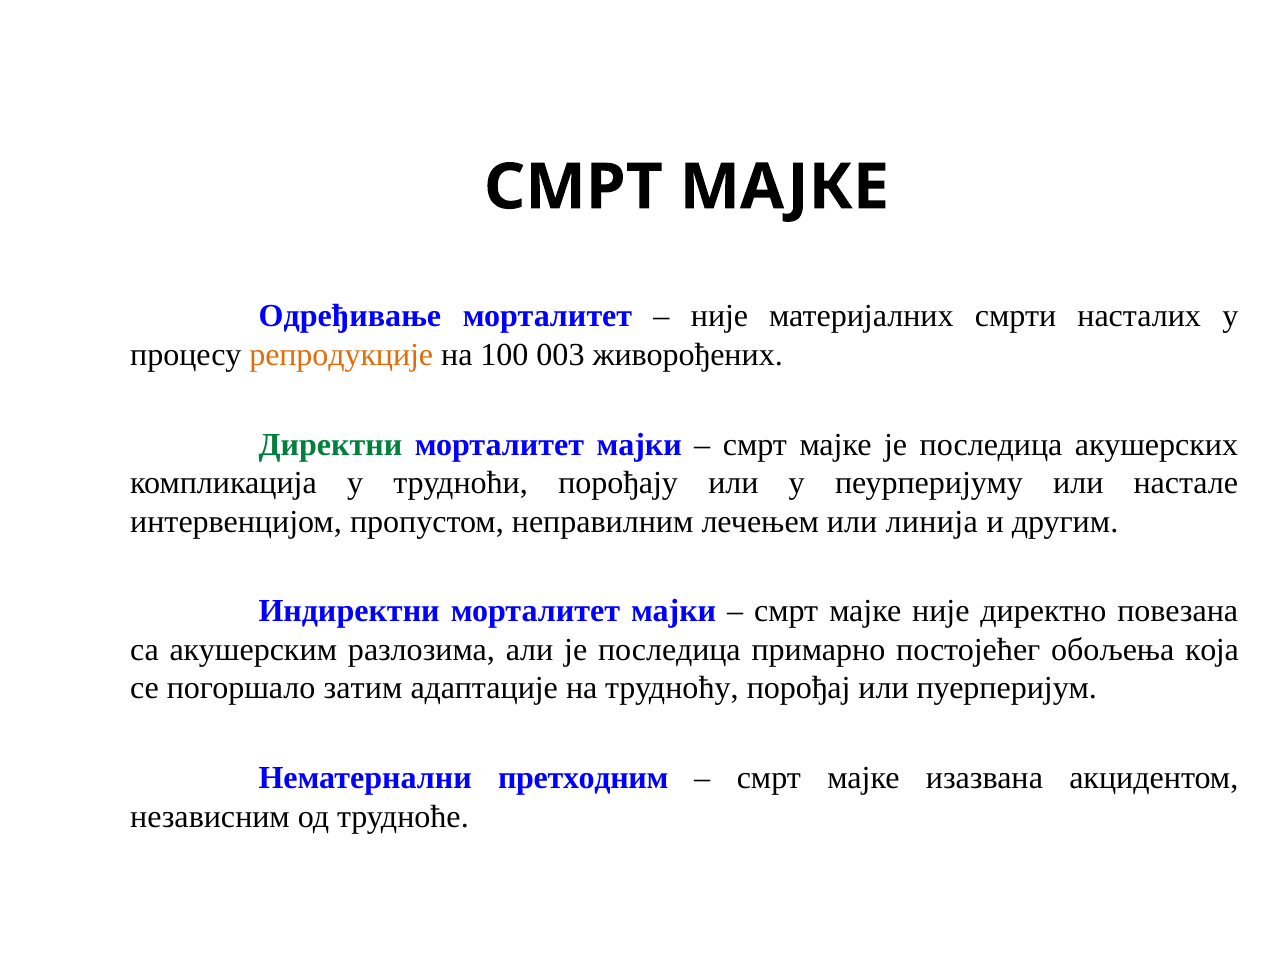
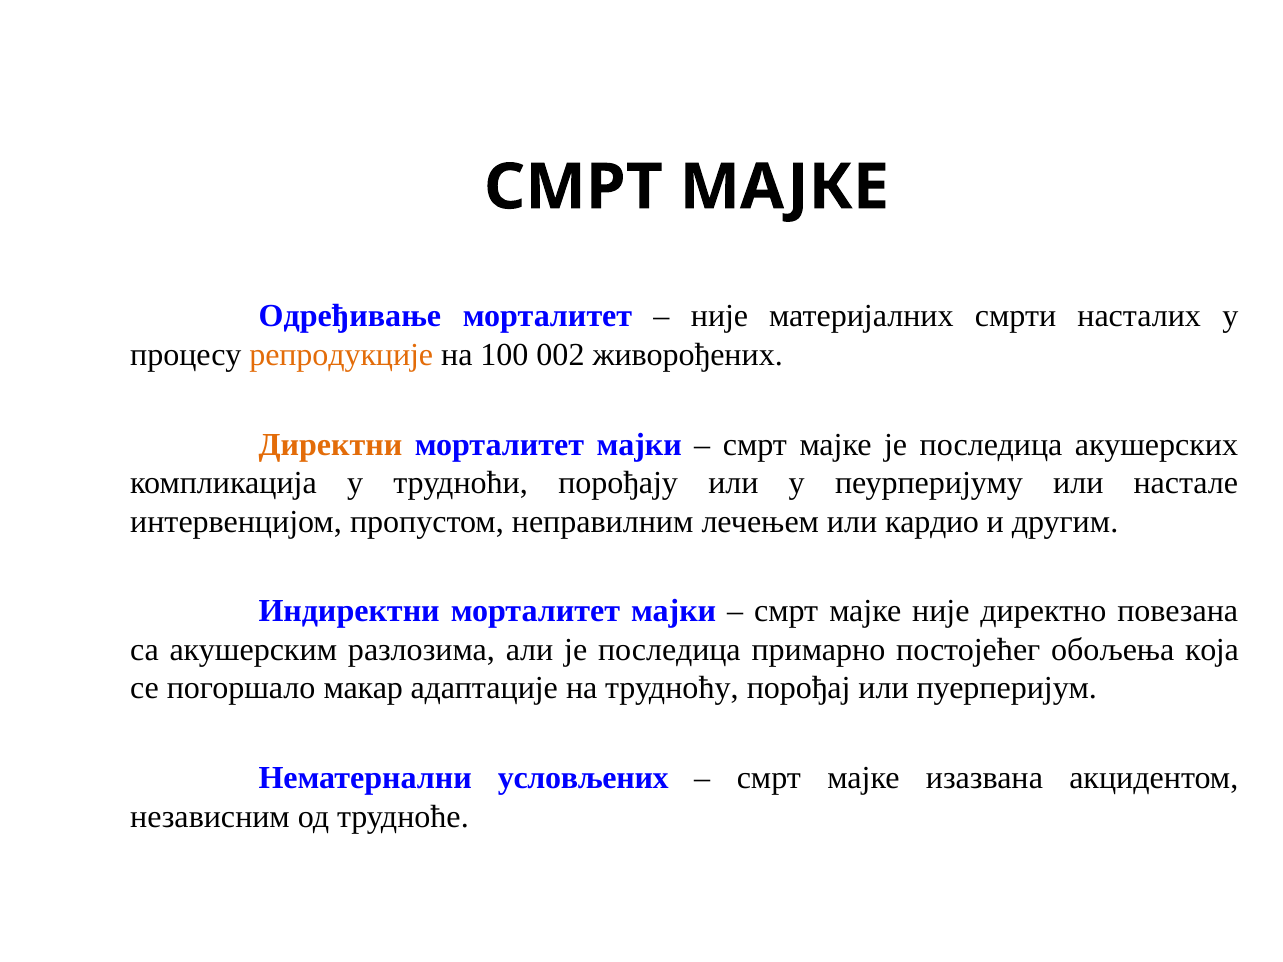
003: 003 -> 002 (561, 355)
Директни colour: green -> orange (330, 445)
линија: линија -> кардио (932, 522)
затим: затим -> макар (363, 688)
претходним: претходним -> условљених (583, 778)
